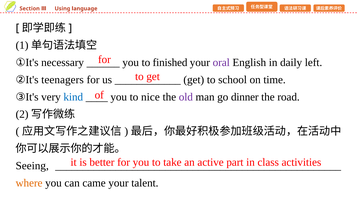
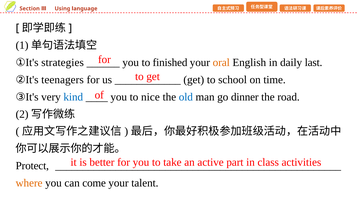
necessary: necessary -> strategies (63, 62)
oral colour: purple -> orange (221, 62)
left: left -> last (314, 62)
old colour: purple -> blue (186, 97)
Seeing: Seeing -> Protect (32, 166)
came: came -> come (94, 183)
